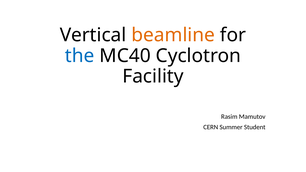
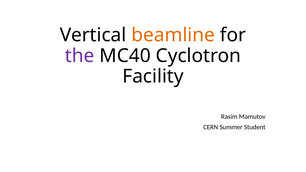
the colour: blue -> purple (80, 56)
